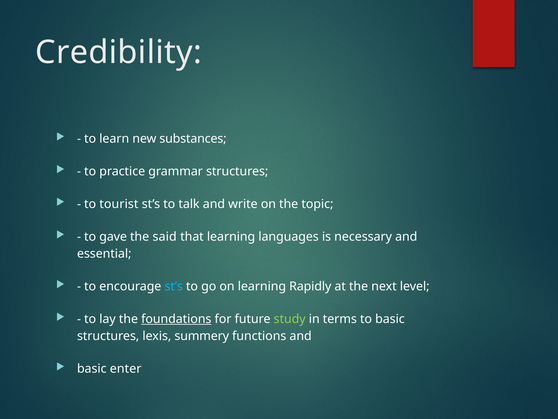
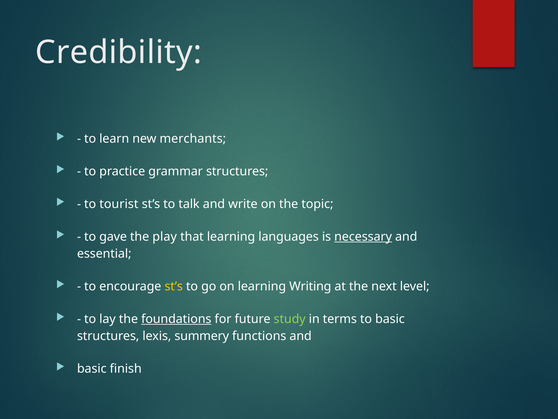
substances: substances -> merchants (193, 139)
said: said -> play (165, 236)
necessary underline: none -> present (363, 236)
st’s colour: light blue -> yellow (174, 286)
Rapidly: Rapidly -> Writing (310, 286)
enter: enter -> finish (126, 368)
